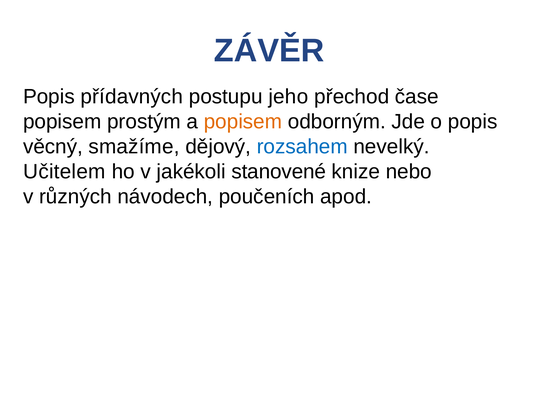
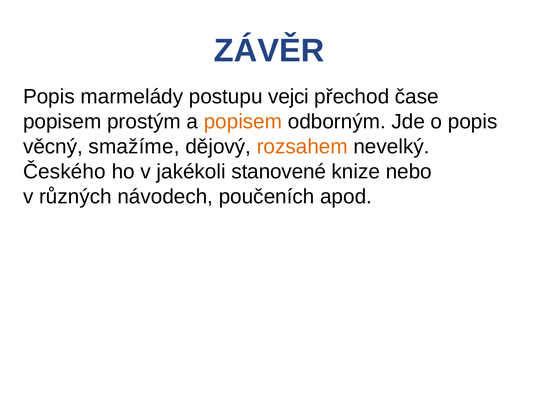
přídavných: přídavných -> marmelády (132, 97)
jeho: jeho -> vejci (289, 97)
rozsahem colour: blue -> orange (302, 146)
Učitelem: Učitelem -> Českého (64, 171)
